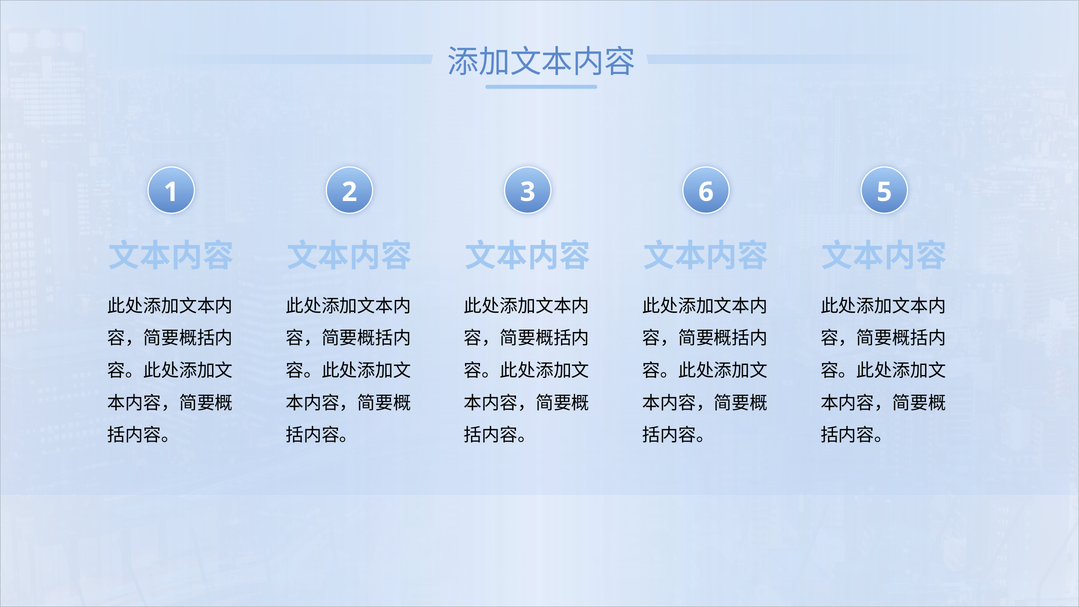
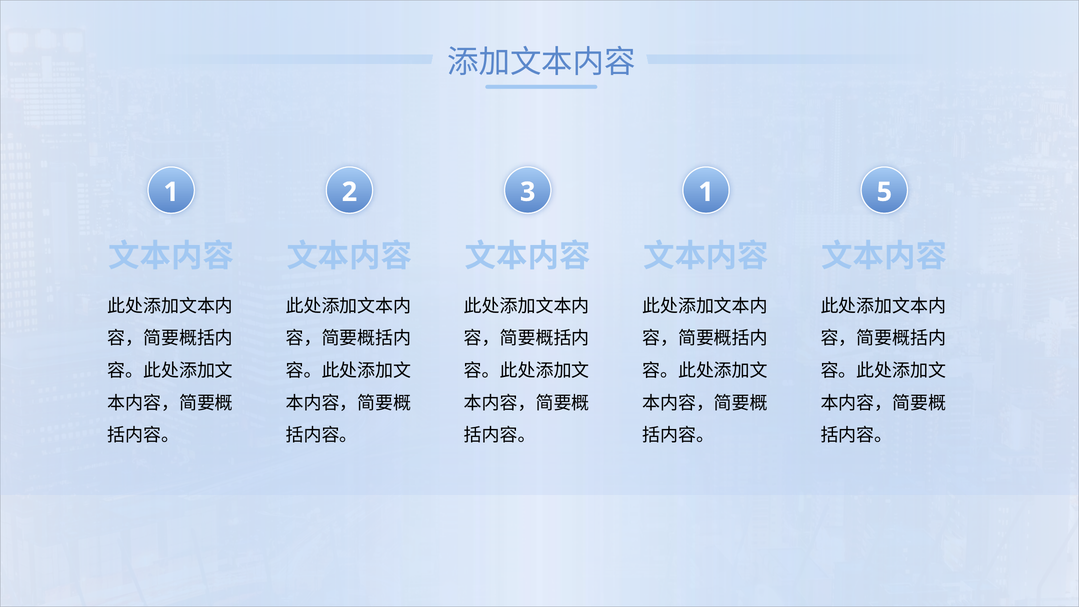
3 6: 6 -> 1 (706, 192)
